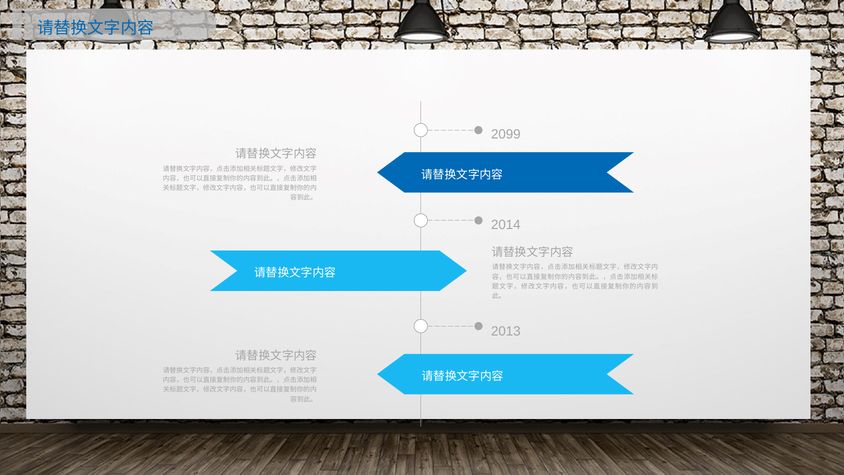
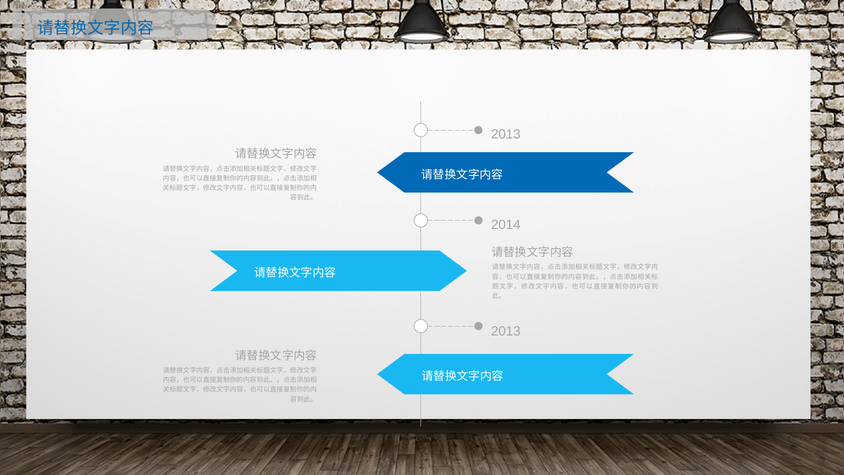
2099: 2099 -> 2013 (506, 134)
